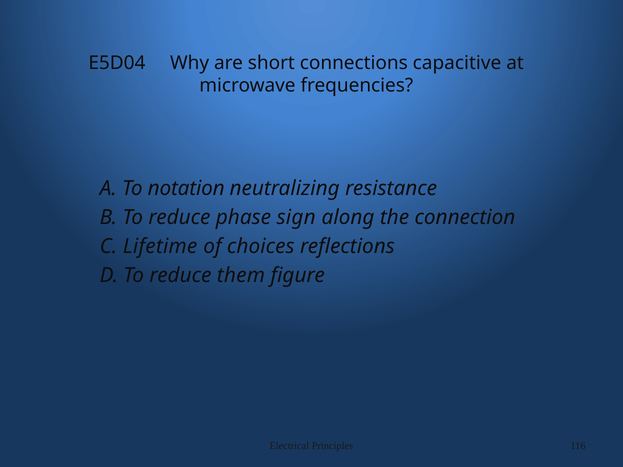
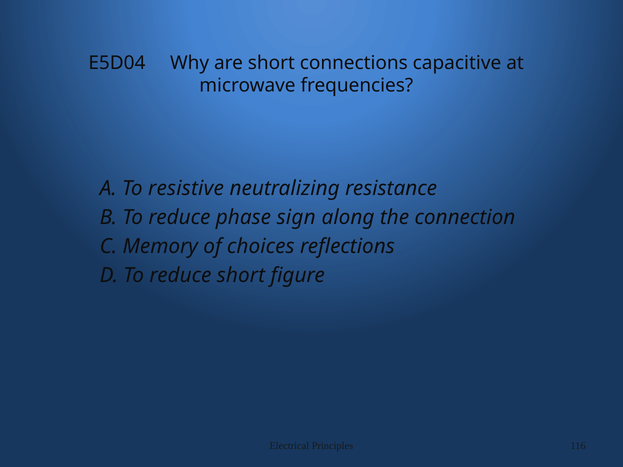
notation: notation -> resistive (186, 188)
Lifetime: Lifetime -> Memory (160, 246)
reduce them: them -> short (241, 276)
